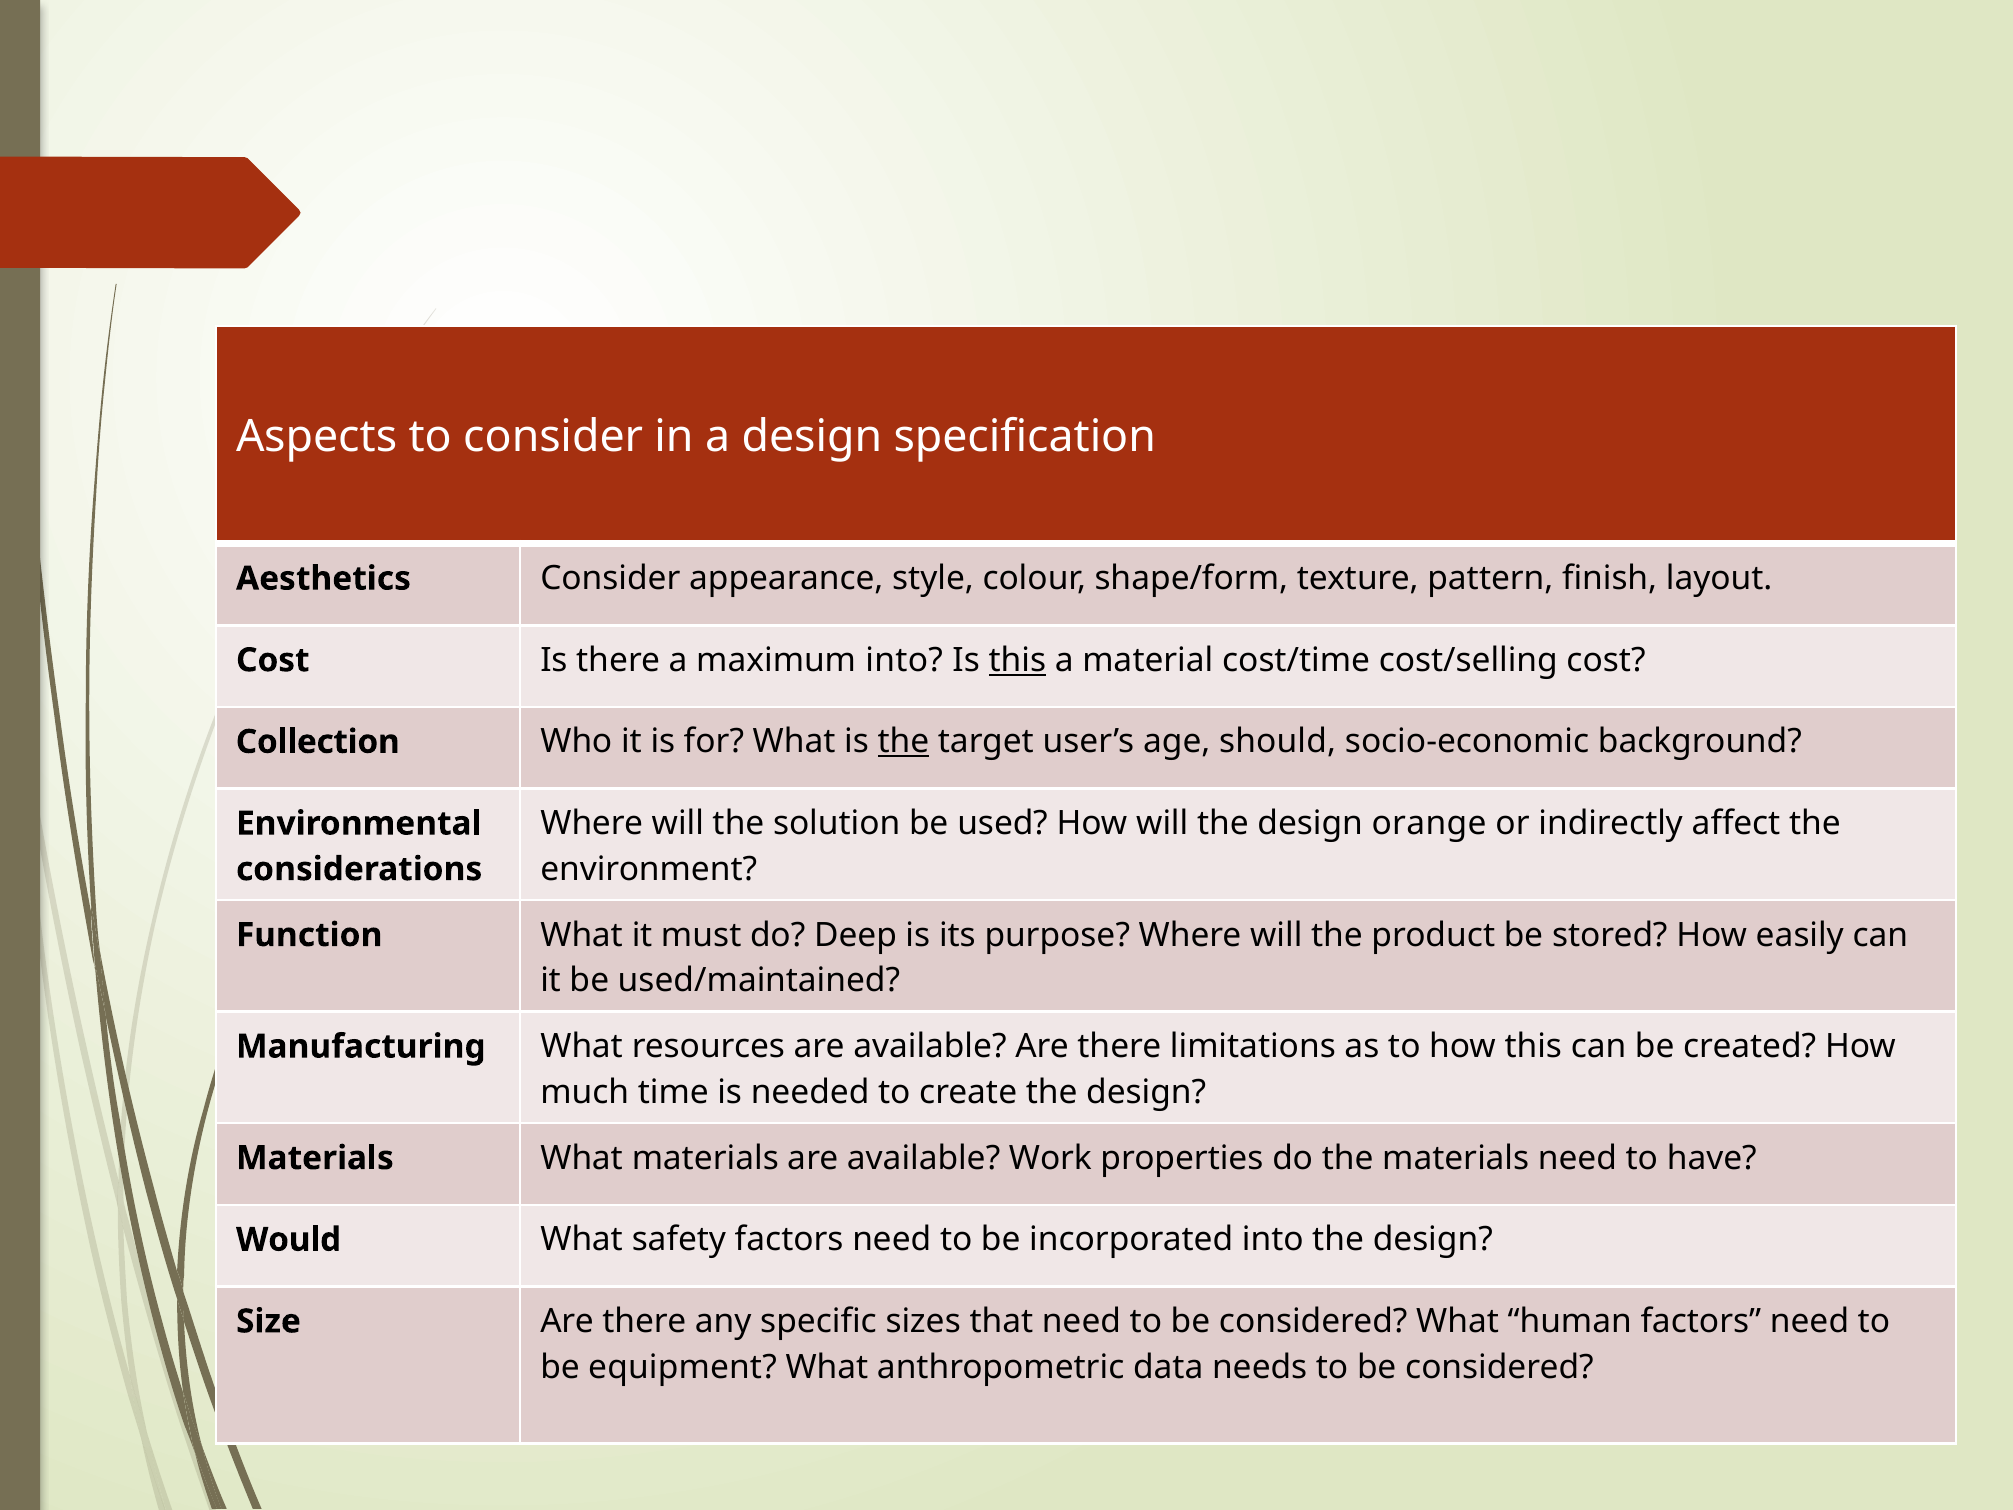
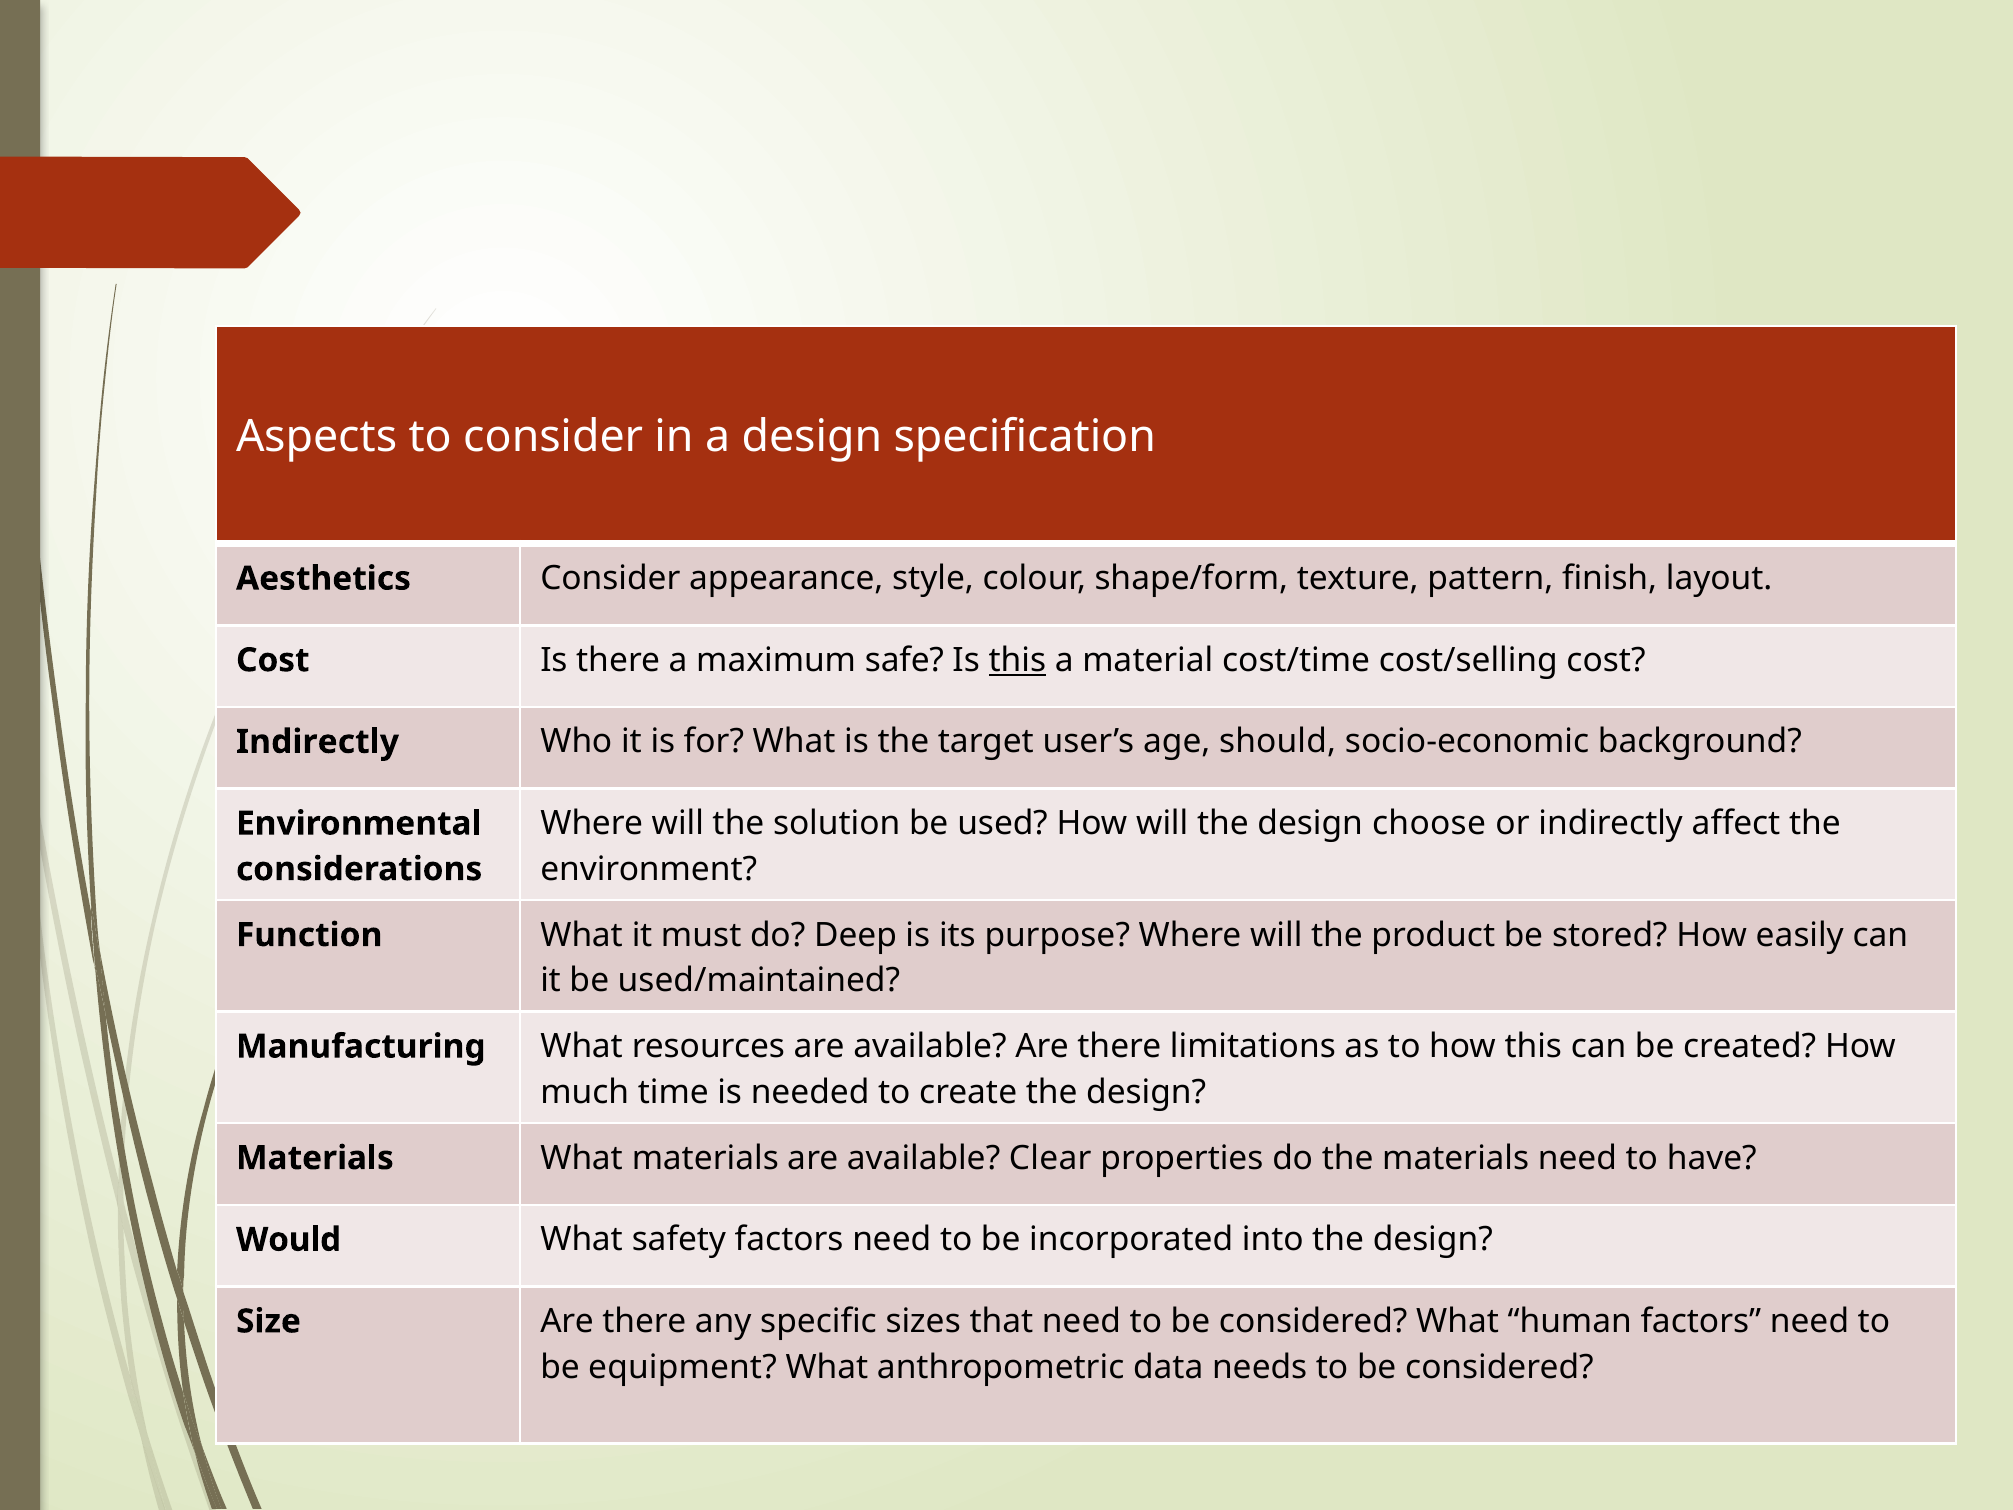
maximum into: into -> safe (904, 660)
Collection: Collection -> Indirectly (318, 742)
the underline: present -> none (903, 742)
orange: orange -> choose (1429, 823)
Work: Work -> Clear (1050, 1158)
